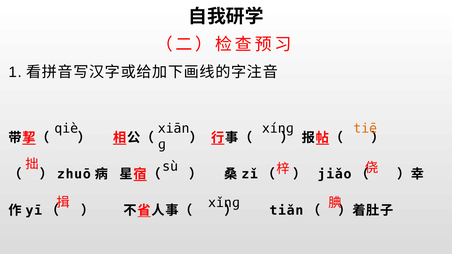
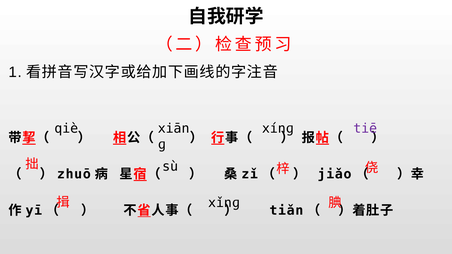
tiē colour: orange -> purple (365, 129)
